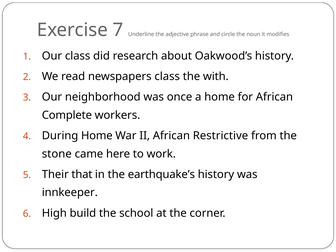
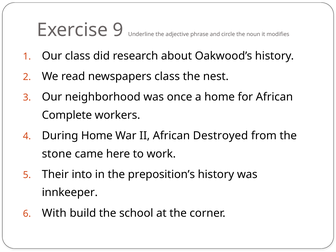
7: 7 -> 9 (118, 30)
with: with -> nest (216, 76)
Restrictive: Restrictive -> Destroyed (220, 136)
that: that -> into (82, 174)
earthquake’s: earthquake’s -> preposition’s (161, 174)
High: High -> With (54, 213)
